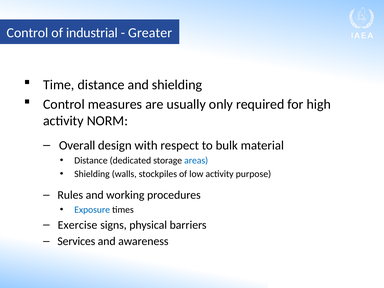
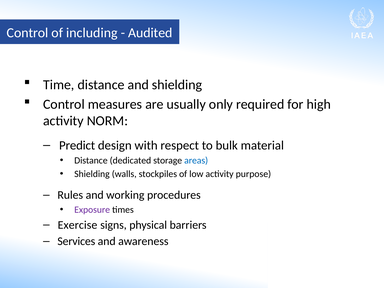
industrial: industrial -> including (92, 33)
Greater: Greater -> Audited (150, 33)
Overall: Overall -> Predict (77, 145)
Exposure colour: blue -> purple (92, 210)
